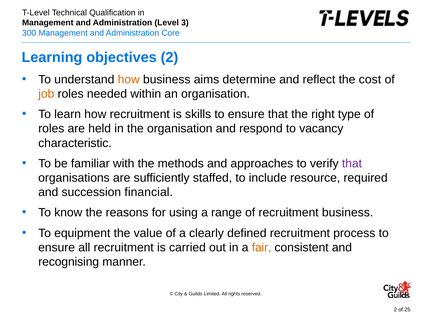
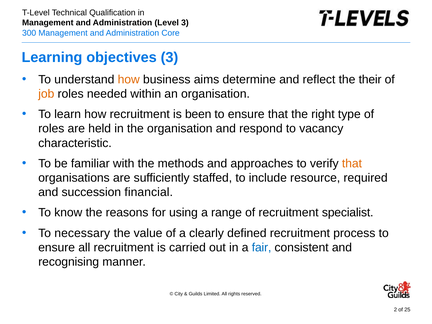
objectives 2: 2 -> 3 (169, 57)
cost: cost -> their (370, 79)
skills: skills -> been (198, 114)
that colour: purple -> orange (352, 163)
recruitment business: business -> specialist (348, 213)
equipment: equipment -> necessary (82, 233)
fair colour: orange -> blue (262, 247)
